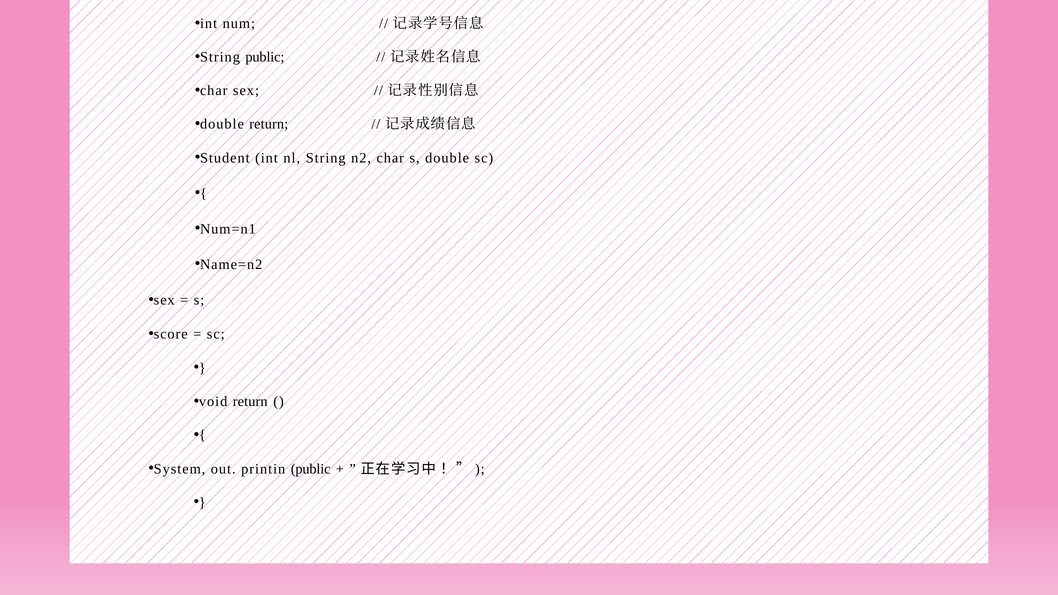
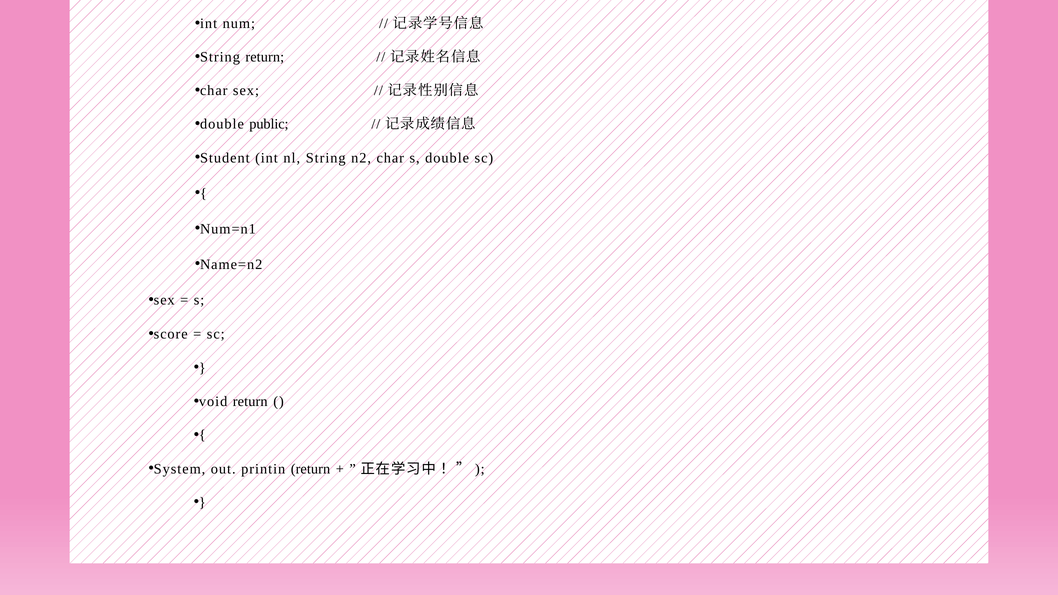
String public: public -> return (265, 57)
double return: return -> public (269, 124)
printin public: public -> return (311, 469)
